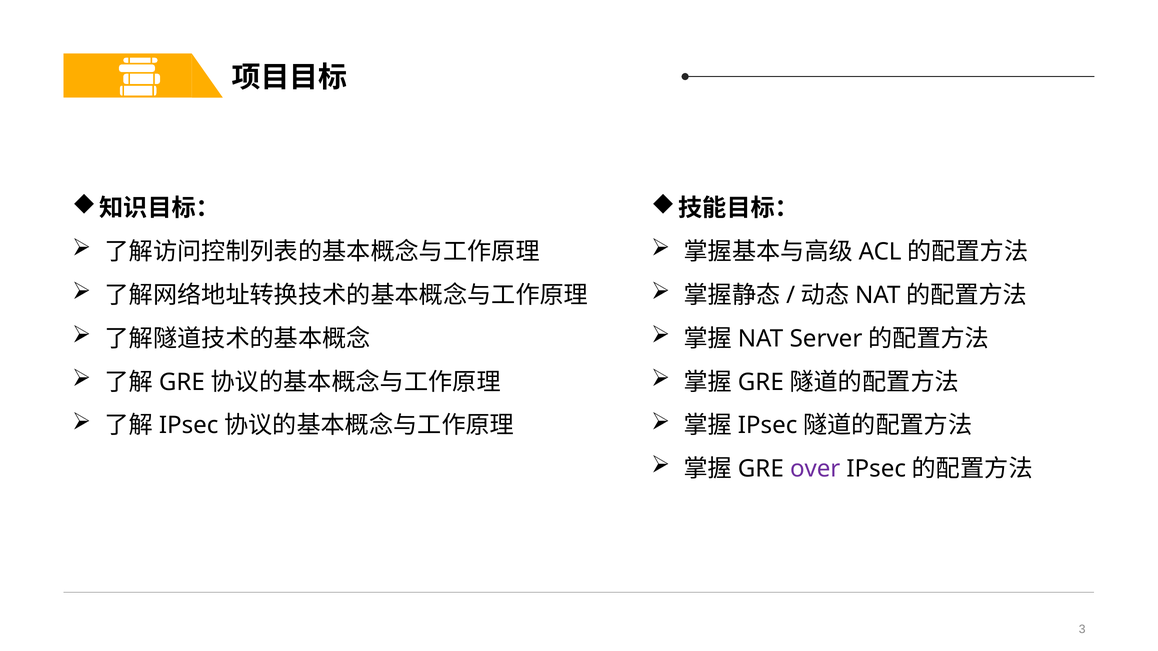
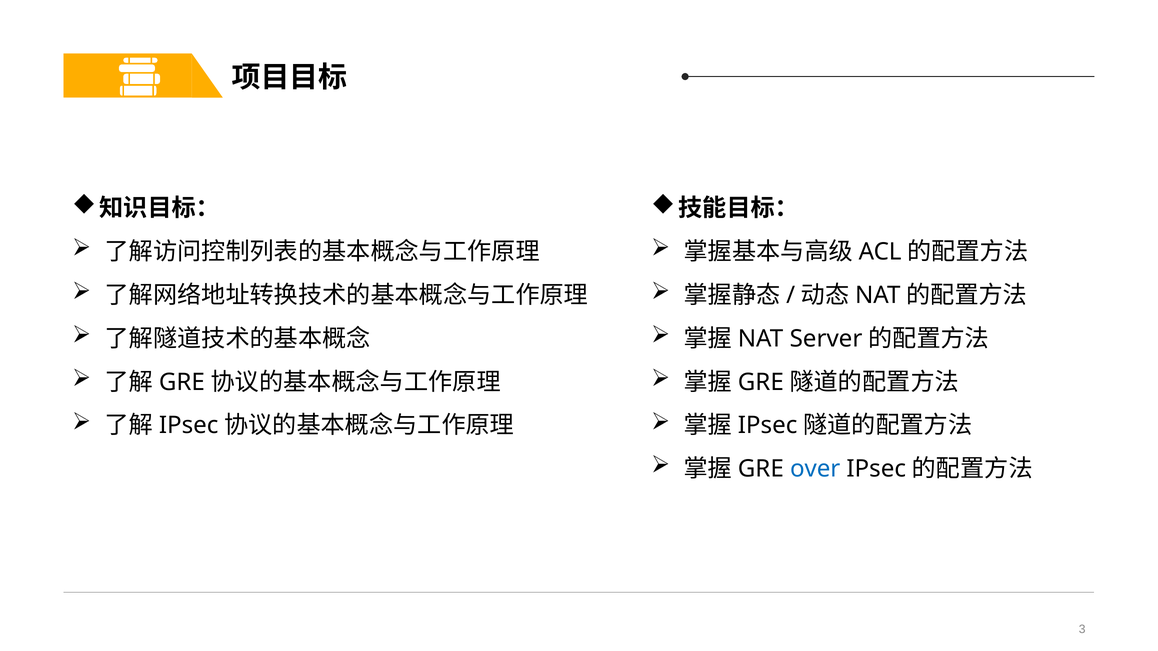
over colour: purple -> blue (815, 469)
